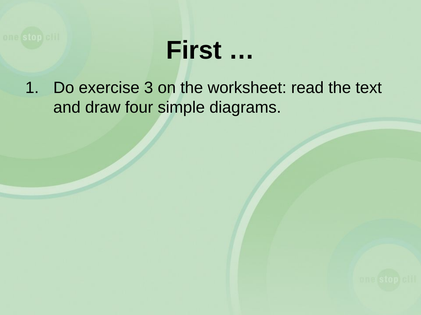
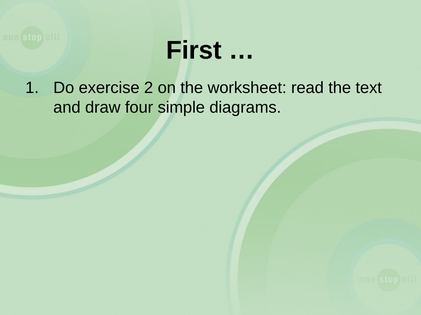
3: 3 -> 2 (149, 88)
